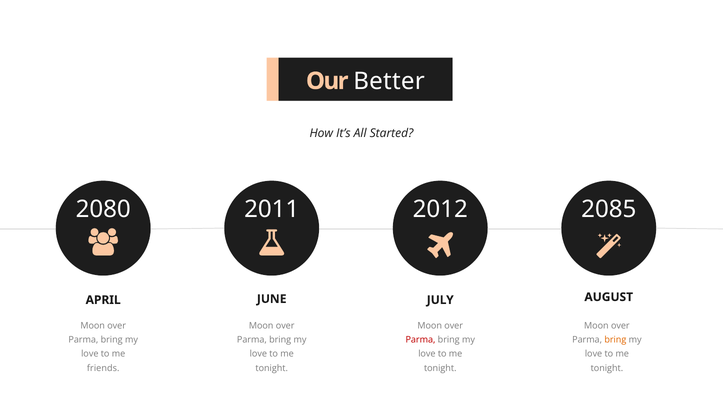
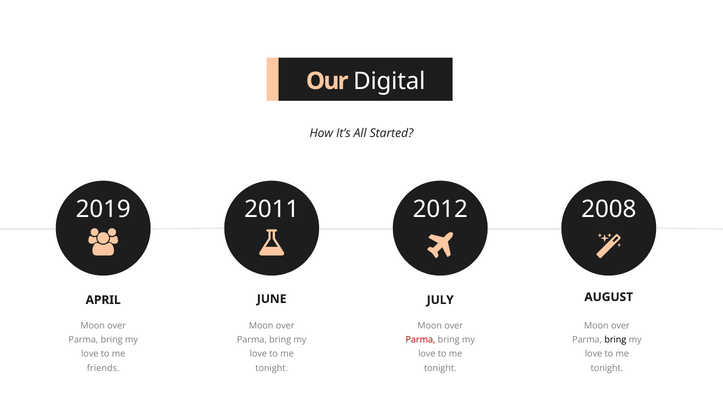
Better: Better -> Digital (389, 81)
2080: 2080 -> 2019 (103, 209)
2085: 2085 -> 2008 (609, 209)
bring colour: orange -> black (615, 340)
